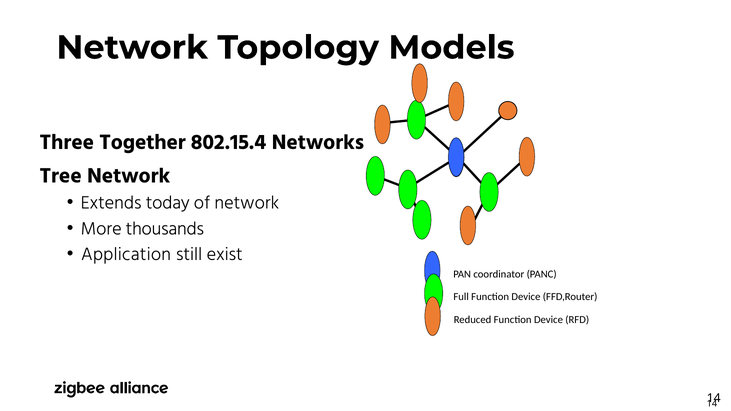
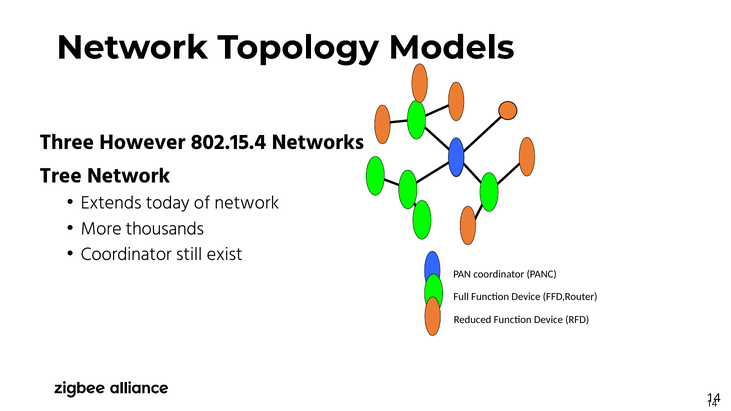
Together: Together -> However (142, 142)
Application: Application -> Coordinator (126, 254)
